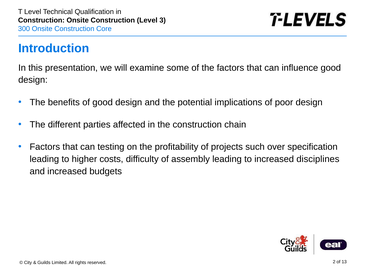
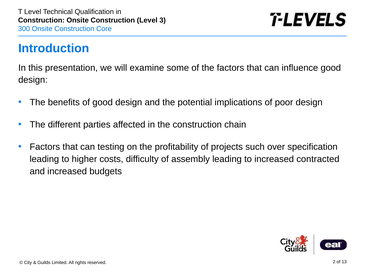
disciplines: disciplines -> contracted (318, 159)
